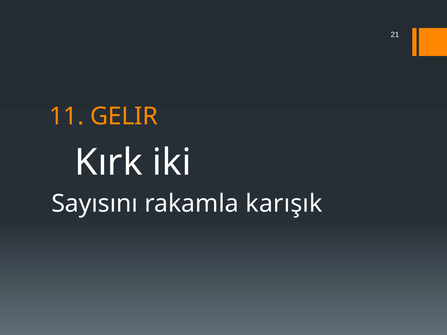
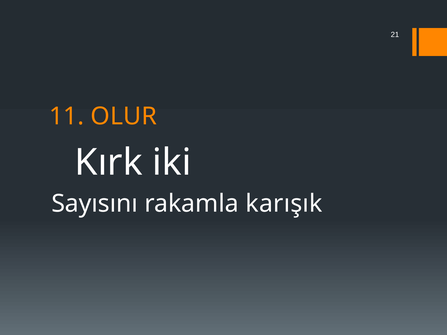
GELIR: GELIR -> OLUR (124, 117)
